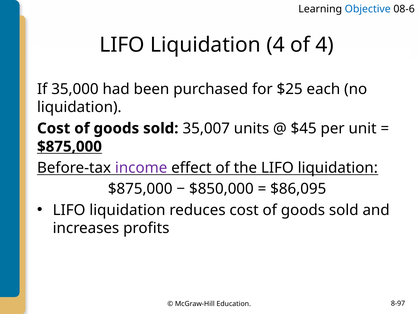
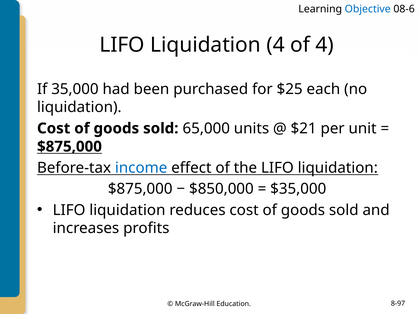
35,007: 35,007 -> 65,000 (206, 128)
$45: $45 -> $21 (304, 128)
income colour: purple -> blue (141, 168)
$86,095: $86,095 -> $35,000 (298, 189)
